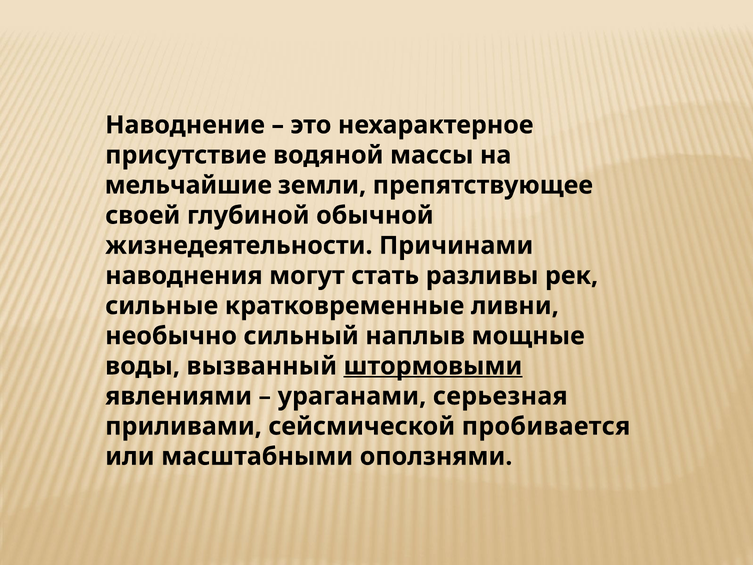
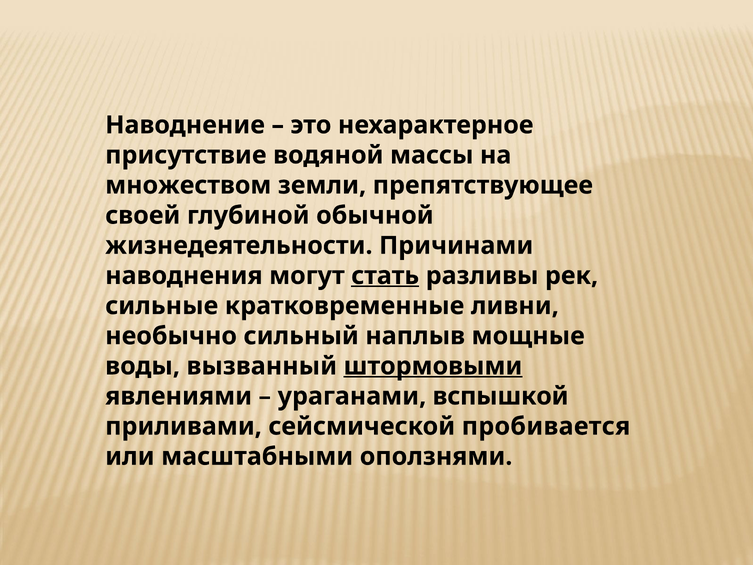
мельчайшие: мельчайшие -> множеством (188, 185)
стать underline: none -> present (385, 276)
серьезная: серьезная -> вспышкой (501, 396)
